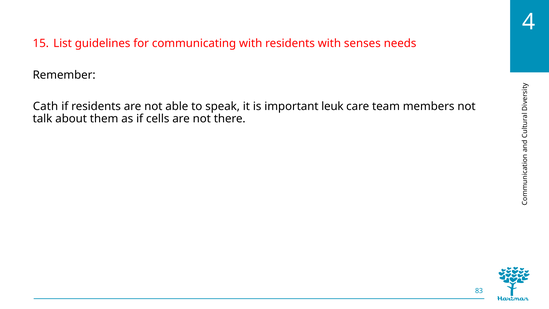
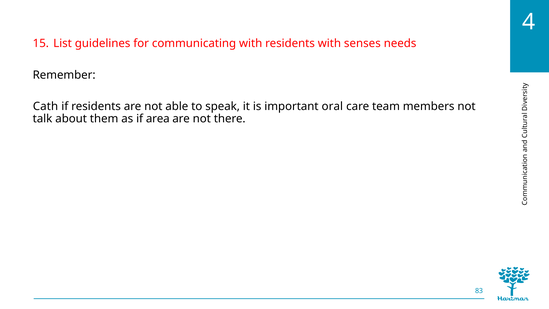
leuk: leuk -> oral (332, 106)
cells: cells -> area (158, 119)
